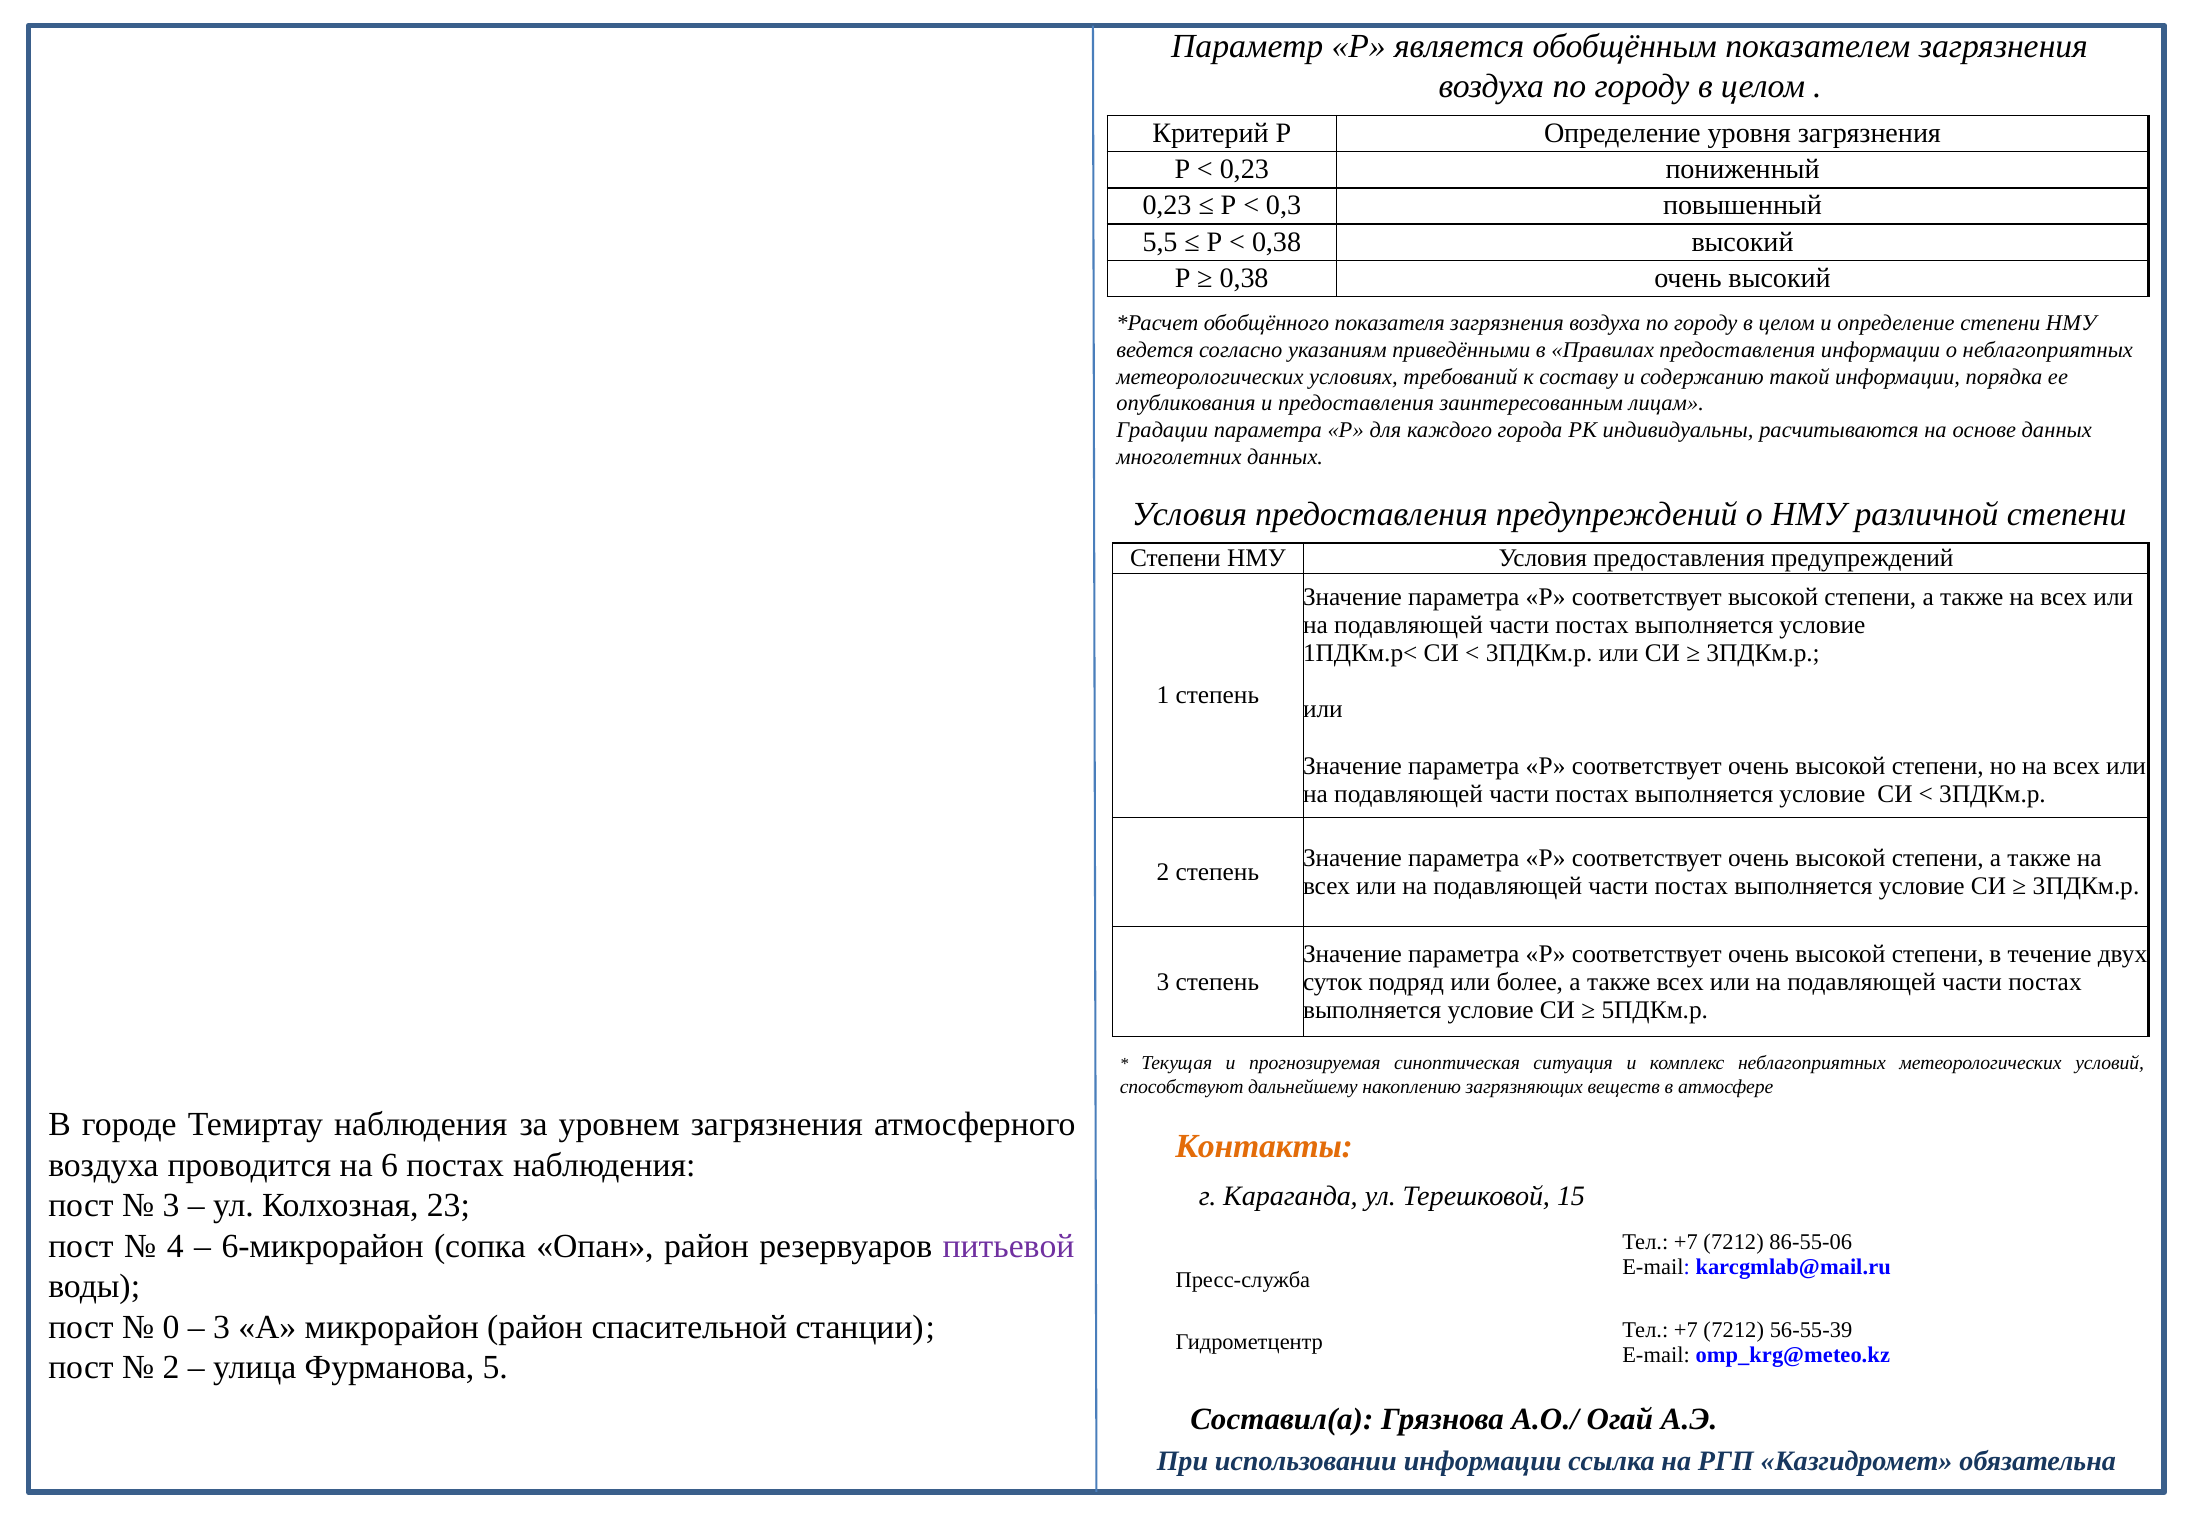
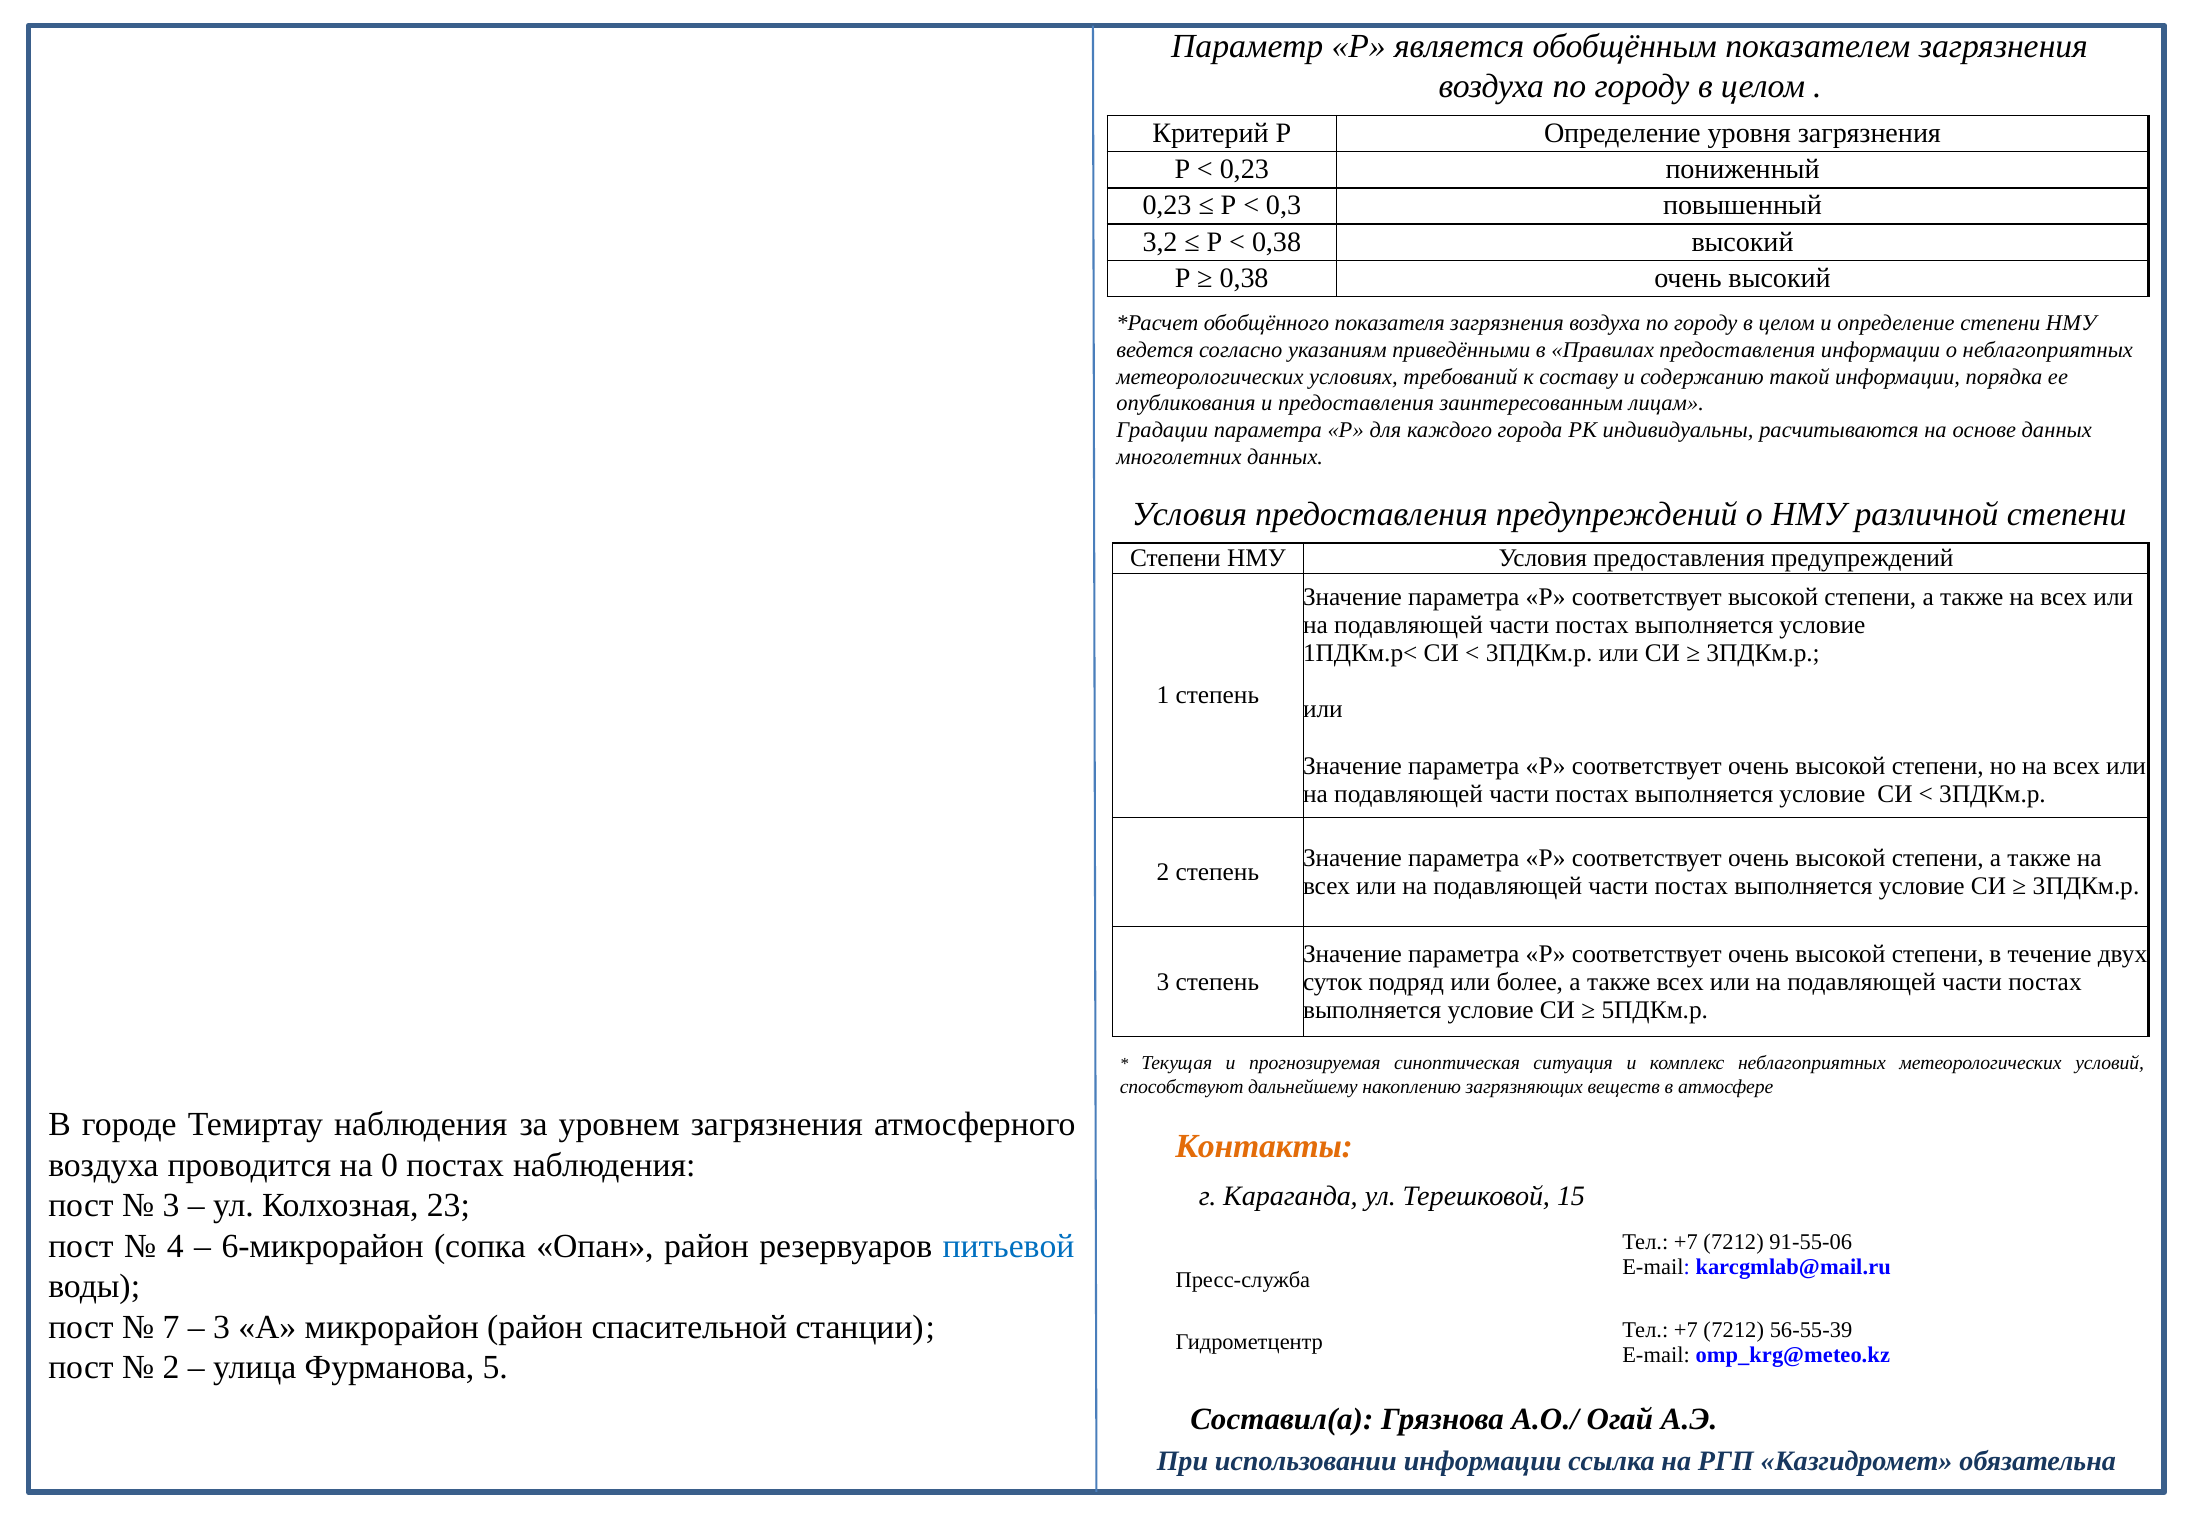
5,5: 5,5 -> 3,2 (1160, 242)
6: 6 -> 0 (389, 1165)
питьевой colour: purple -> blue (1009, 1246)
86-55-06: 86-55-06 -> 91-55-06 (1811, 1242)
0: 0 -> 7 (171, 1327)
